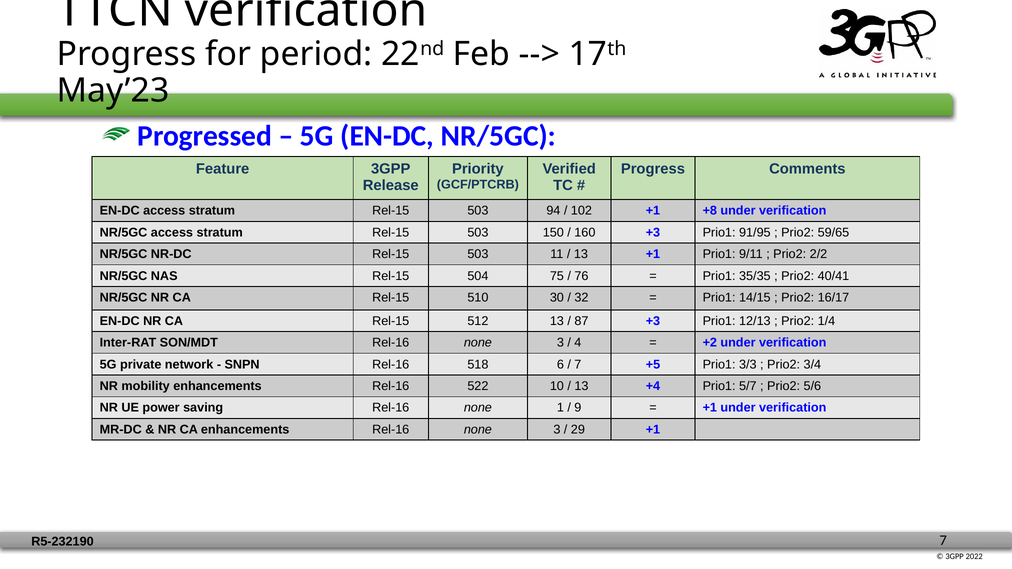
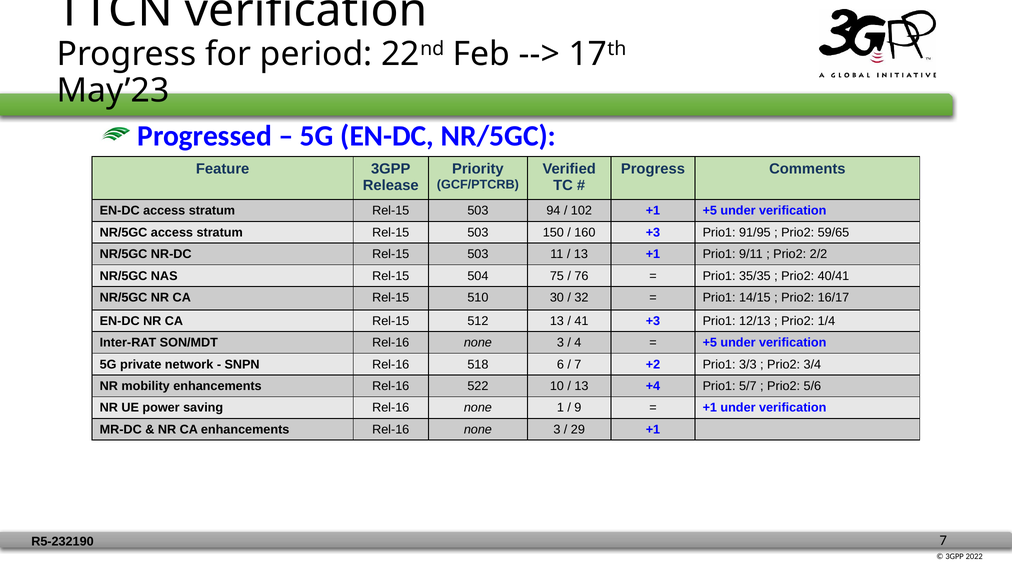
+1 +8: +8 -> +5 (710, 211)
87: 87 -> 41 (581, 321)
+2: +2 -> +5 (710, 343)
+5: +5 -> +2 (653, 365)
